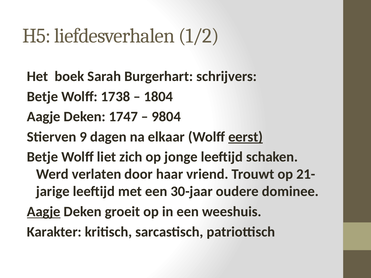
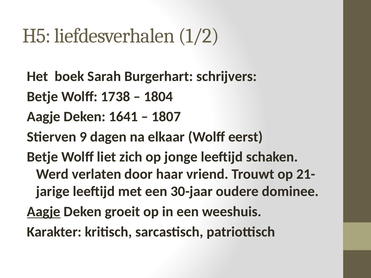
1747: 1747 -> 1641 (123, 117)
9804: 9804 -> 1807 (166, 117)
eerst underline: present -> none (246, 137)
